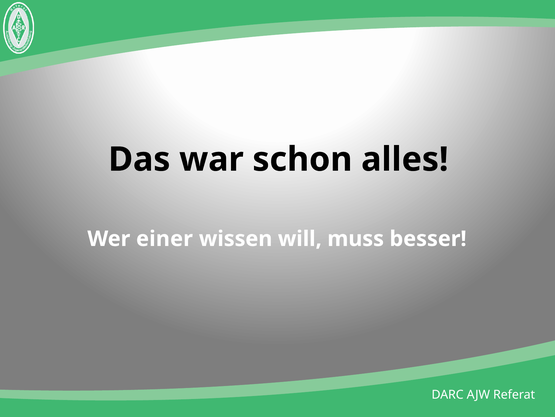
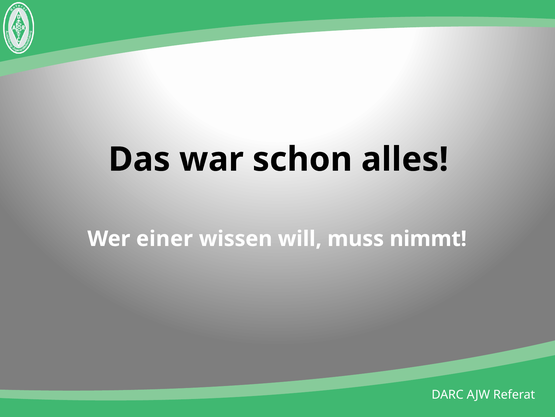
besser: besser -> nimmt (428, 238)
